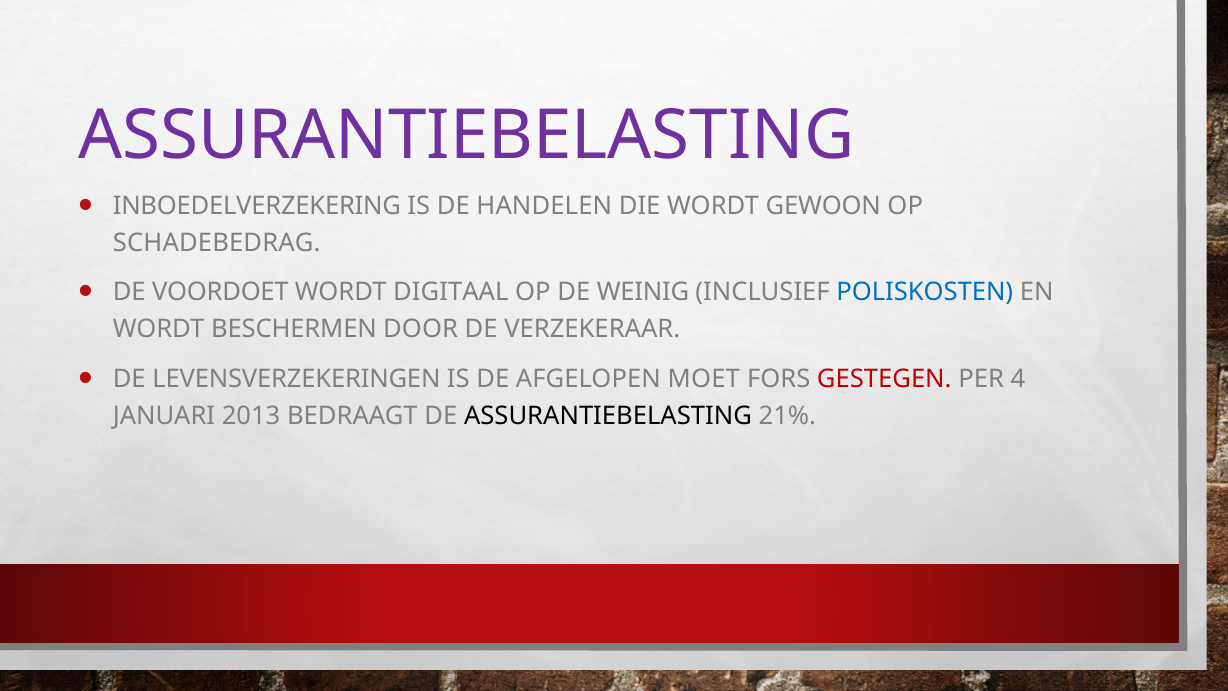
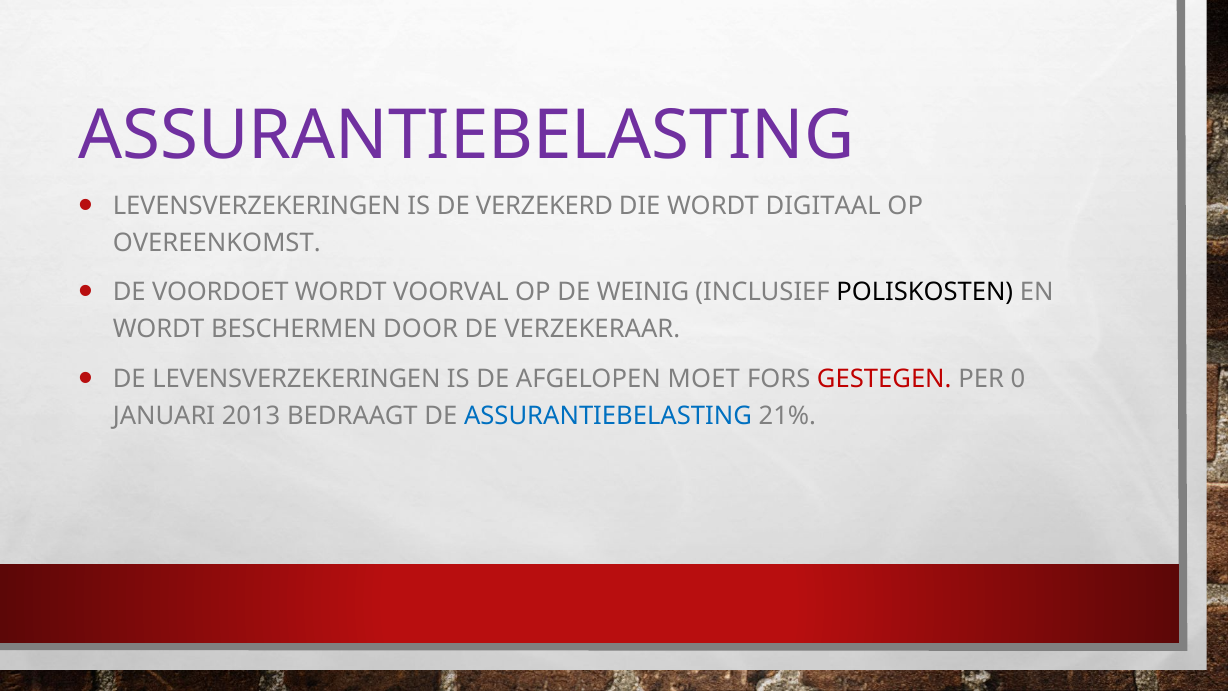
INBOEDELVERZEKERING: INBOEDELVERZEKERING -> LEVENSVERZEKERINGEN (257, 206)
HANDELEN: HANDELEN -> VERZEKERD (544, 206)
GEWOON: GEWOON -> DIGITAAL (823, 206)
SCHADEBEDRAG: SCHADEBEDRAG -> OVEREENKOMST (217, 242)
DIGITAAL: DIGITAAL -> VOORVAL (451, 292)
POLISKOSTEN colour: blue -> black (925, 292)
4: 4 -> 0 (1018, 379)
ASSURANTIEBELASTING colour: black -> blue (608, 415)
